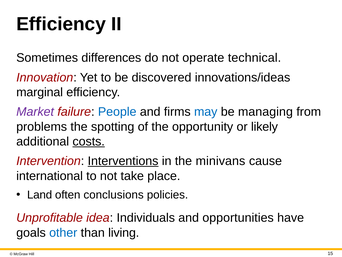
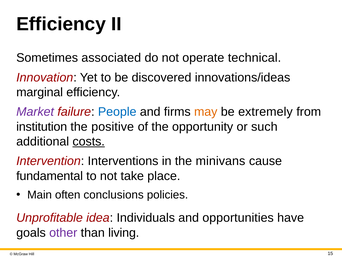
differences: differences -> associated (111, 58)
may colour: blue -> orange (206, 112)
managing: managing -> extremely (265, 112)
problems: problems -> institution (42, 126)
spotting: spotting -> positive (113, 126)
likely: likely -> such (264, 126)
Interventions underline: present -> none (123, 161)
international: international -> fundamental (50, 176)
Land: Land -> Main (40, 195)
other colour: blue -> purple (63, 232)
